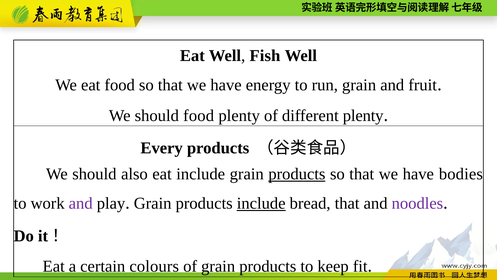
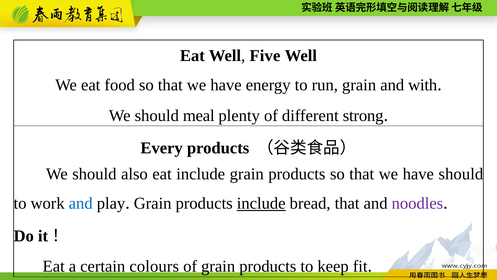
Fish: Fish -> Five (265, 56)
fruit: fruit -> with (423, 85)
should food: food -> meal (199, 115)
different plenty: plenty -> strong (363, 115)
products underline: present -> none (297, 174)
have bodies: bodies -> should (461, 174)
and colour: purple -> blue (81, 203)
